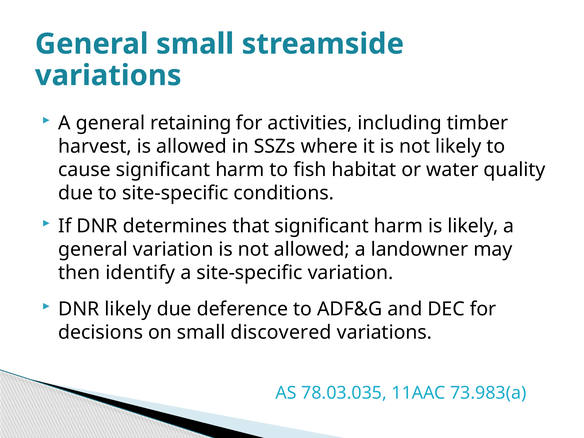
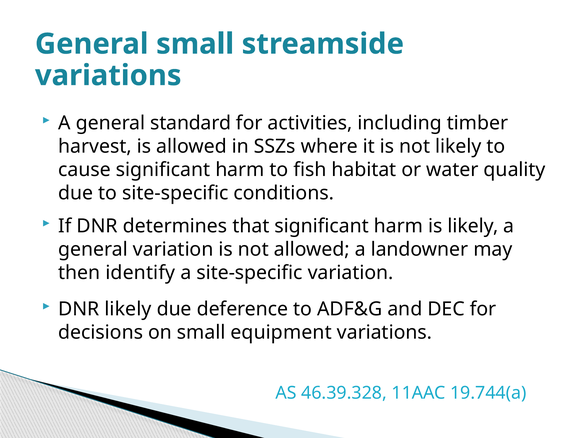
retaining: retaining -> standard (191, 123)
discovered: discovered -> equipment (281, 333)
78.03.035: 78.03.035 -> 46.39.328 (344, 393)
73.983(a: 73.983(a -> 19.744(a (488, 393)
